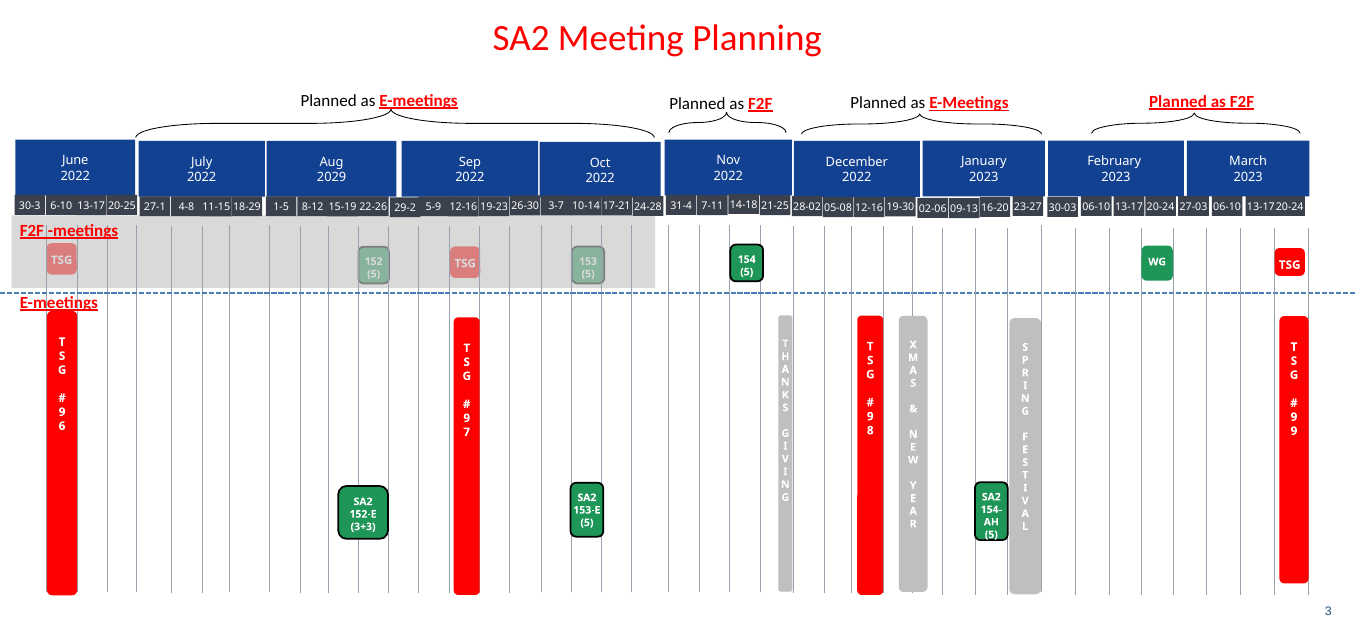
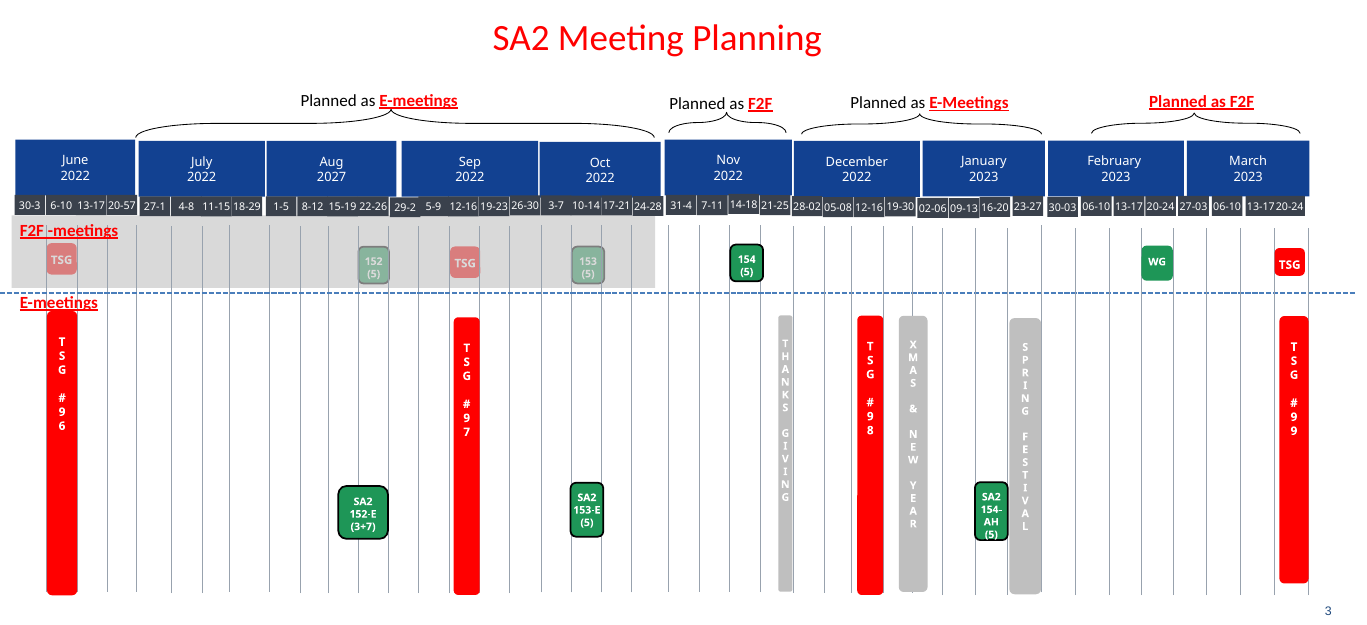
2029: 2029 -> 2027 (332, 177)
20-25: 20-25 -> 20-57 (122, 206)
3+3: 3+3 -> 3+7 (363, 527)
